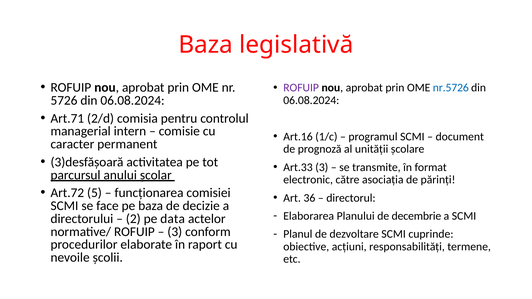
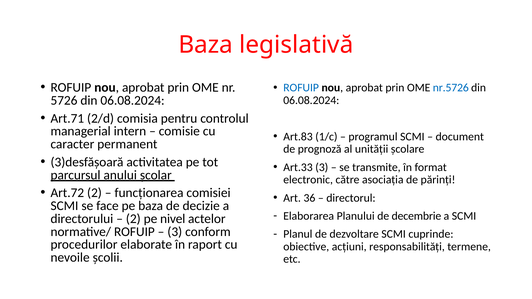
ROFUIP colour: purple -> blue (301, 88)
Art.16: Art.16 -> Art.83 (298, 137)
Art.72 5: 5 -> 2 (94, 193)
data: data -> nivel (173, 219)
